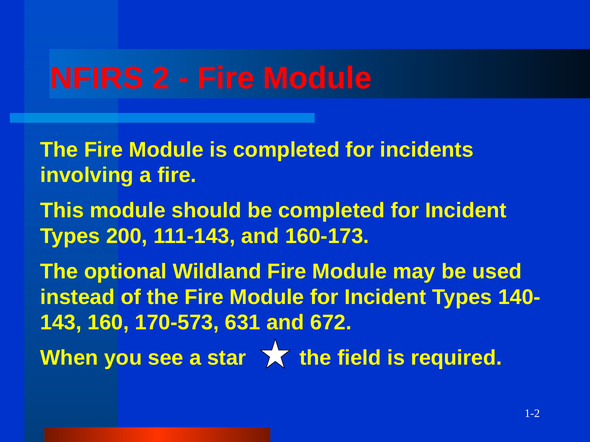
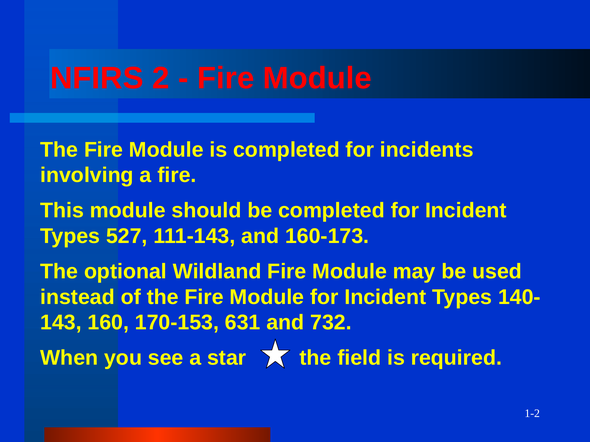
200: 200 -> 527 (127, 236)
170-573: 170-573 -> 170-153 (177, 323)
672: 672 -> 732 (331, 323)
